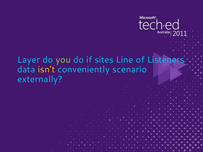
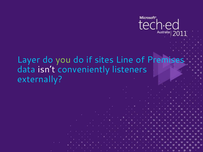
Listeners: Listeners -> Premises (166, 60)
isn’t colour: yellow -> white (46, 70)
scenario: scenario -> listeners (130, 70)
